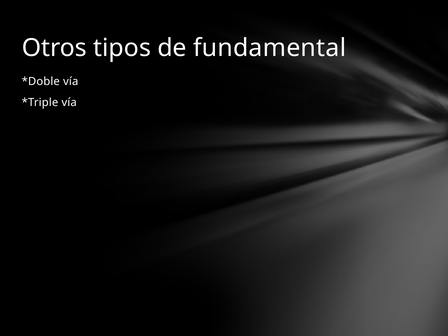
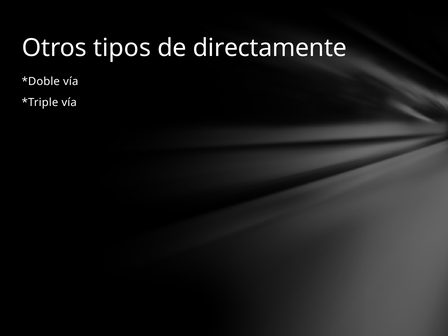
fundamental: fundamental -> directamente (270, 48)
